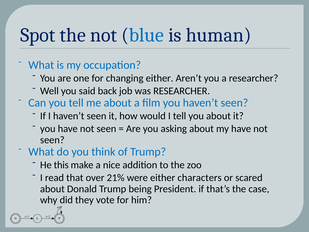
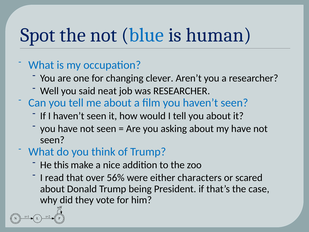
changing either: either -> clever (160, 78)
back: back -> neat (107, 91)
21%: 21% -> 56% (116, 178)
